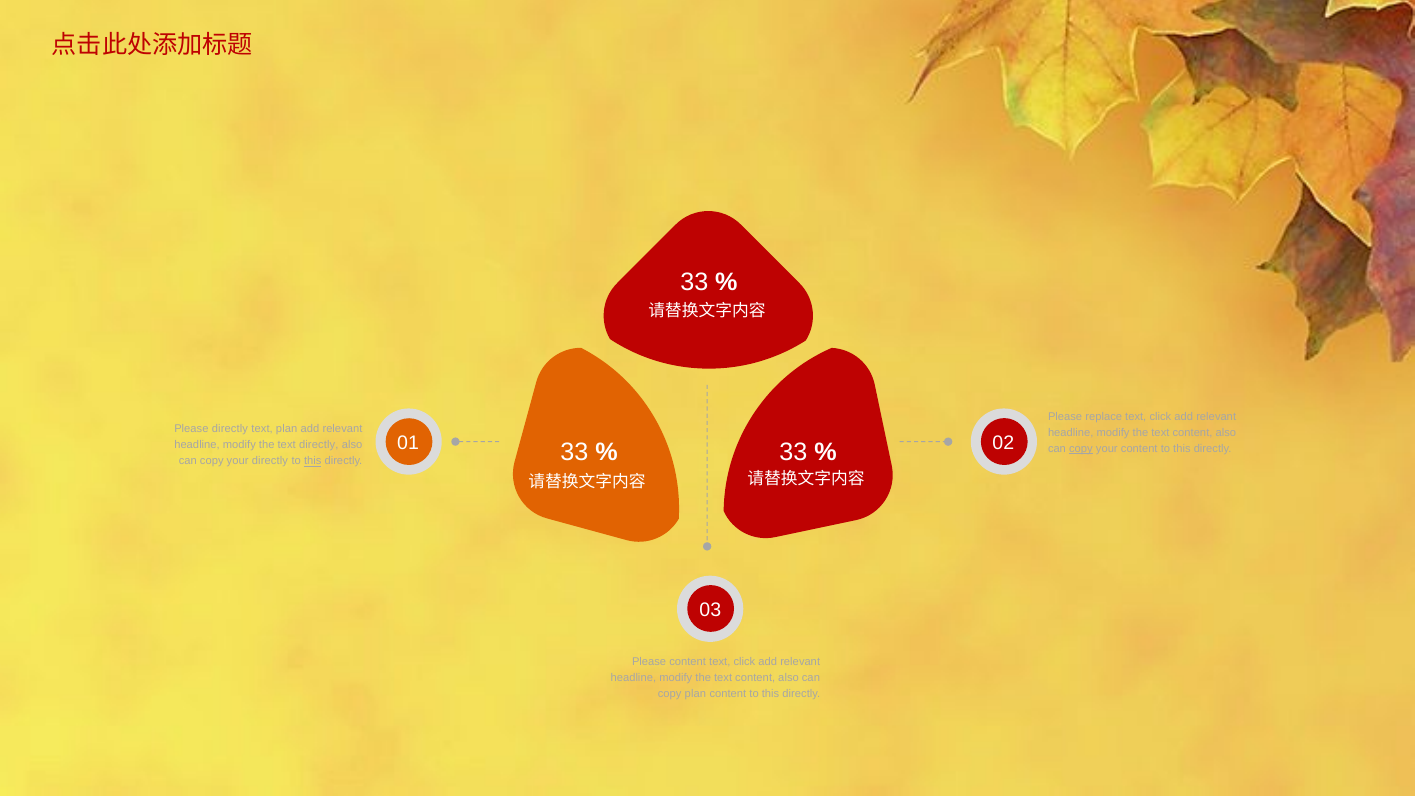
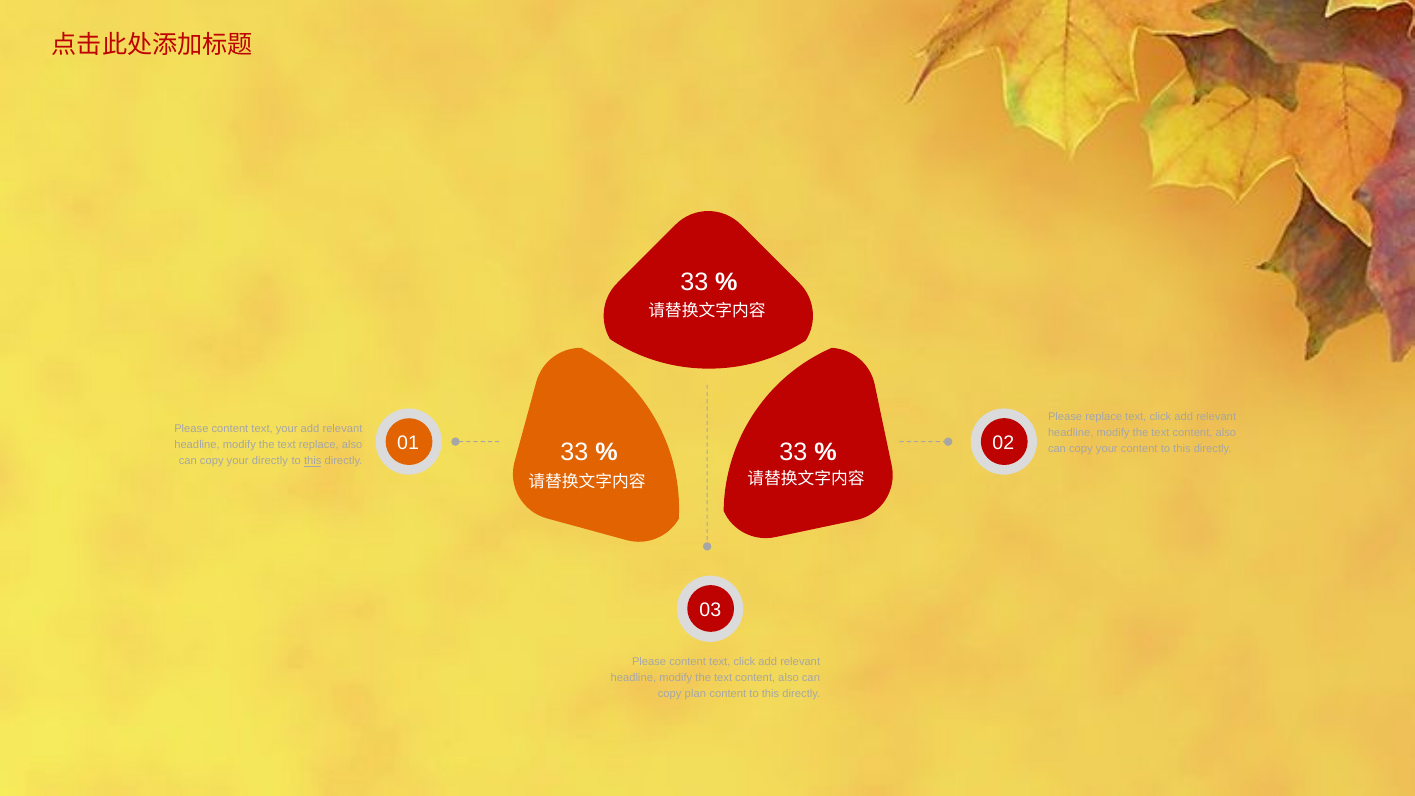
directly: directly -> content (230, 429)
text plan: plan -> your (287, 429)
text directly: directly -> replace (319, 445)
copy underline: present -> none (1081, 449)
